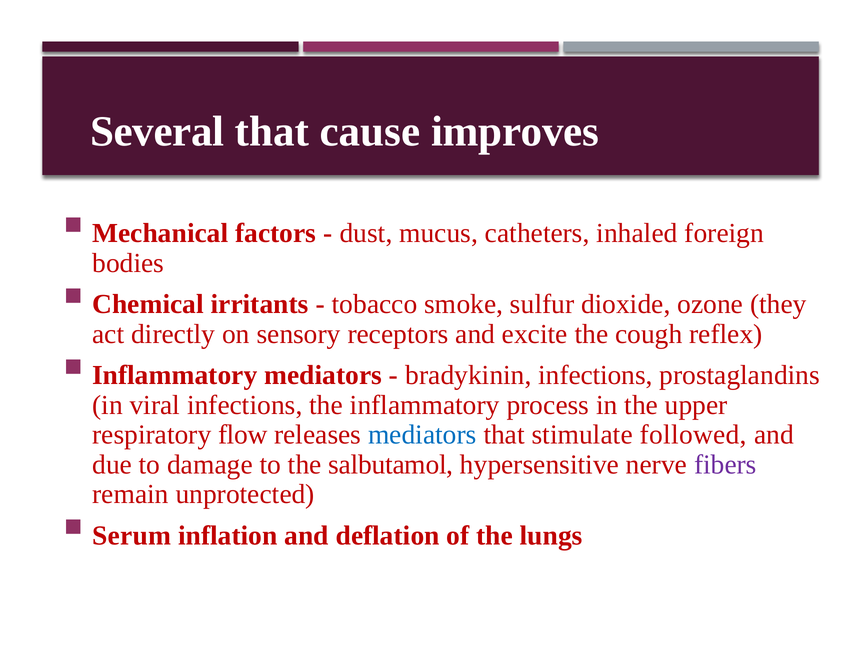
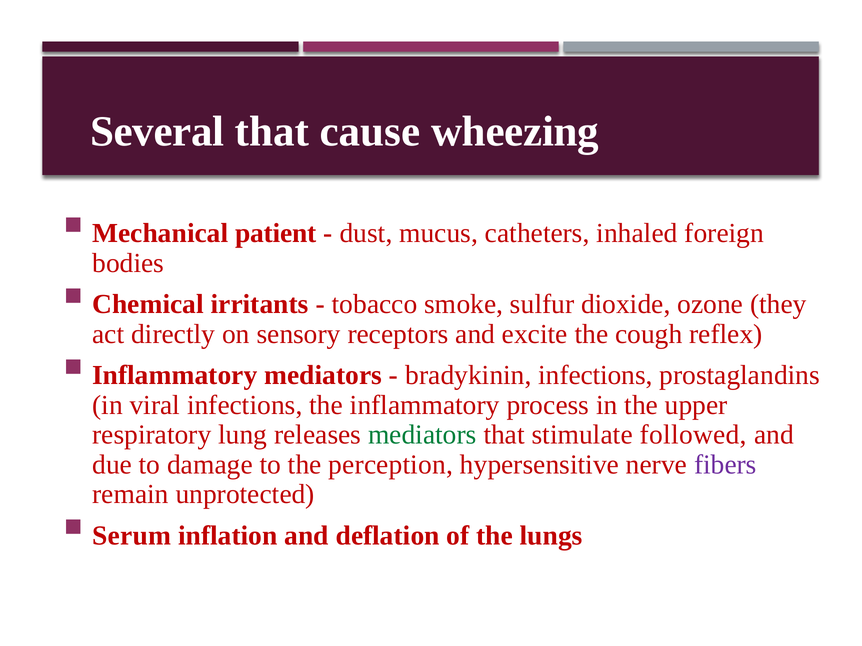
improves: improves -> wheezing (515, 132)
factors: factors -> patient (276, 234)
flow: flow -> lung (243, 435)
mediators colour: blue -> green (422, 435)
salbutamol: salbutamol -> perception (391, 465)
